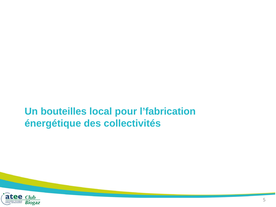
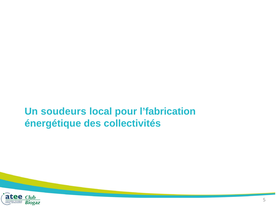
bouteilles: bouteilles -> soudeurs (64, 111)
